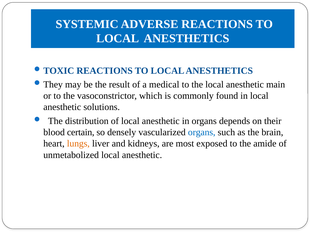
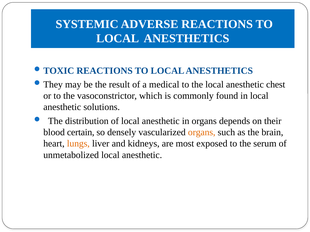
main: main -> chest (276, 85)
organs colour: blue -> orange (202, 133)
amide: amide -> serum (265, 144)
